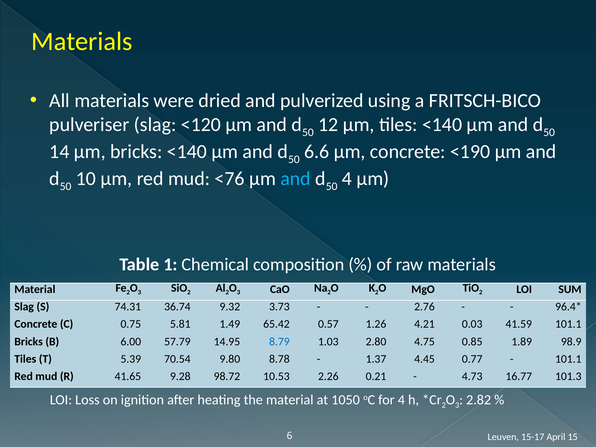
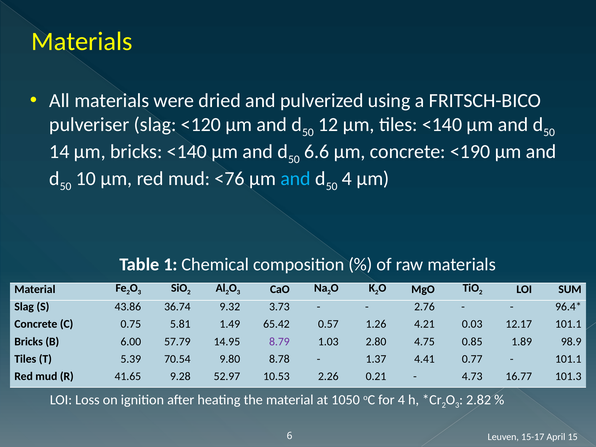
74.31: 74.31 -> 43.86 (128, 307)
41.59: 41.59 -> 12.17 (519, 324)
8.79 colour: blue -> purple (279, 342)
4.45: 4.45 -> 4.41 (424, 359)
98.72: 98.72 -> 52.97 (227, 376)
